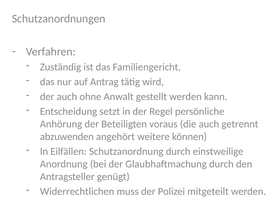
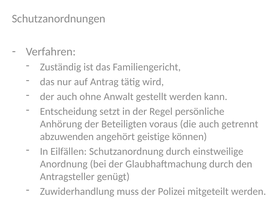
weitere: weitere -> geistige (153, 137)
Widerrechtlichen: Widerrechtlichen -> Zuwiderhandlung (77, 191)
